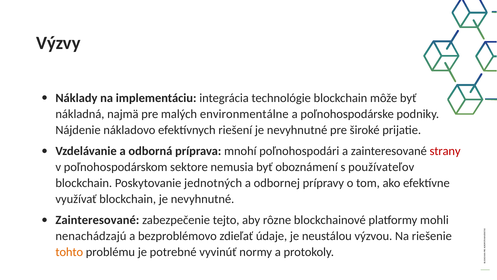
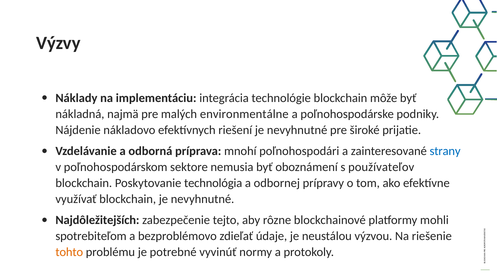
strany colour: red -> blue (445, 151)
jednotných: jednotných -> technológia (213, 183)
Zainteresované: Zainteresované -> Najdôležitejších (97, 220)
nenachádzajú: nenachádzajú -> spotrebiteľom (91, 236)
